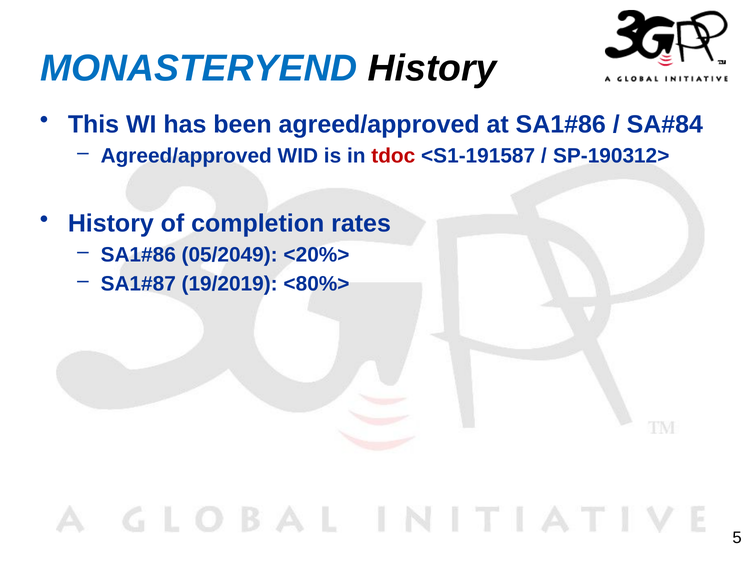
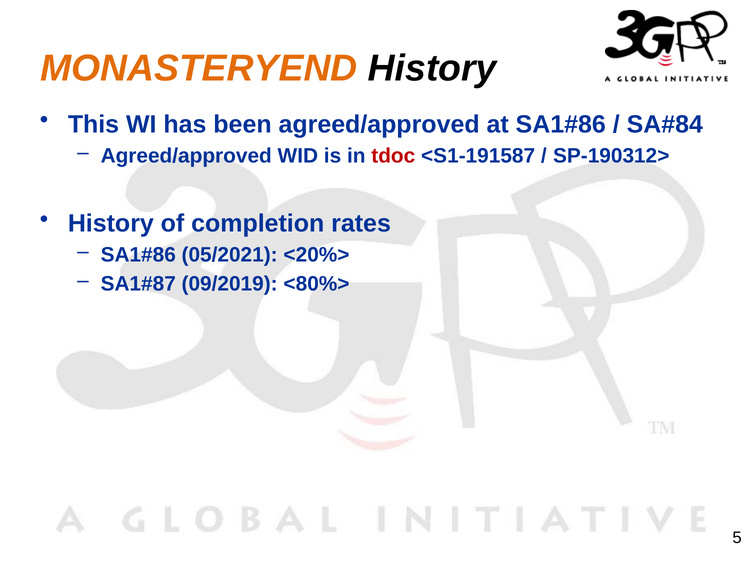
MONASTERYEND colour: blue -> orange (199, 69)
05/2049: 05/2049 -> 05/2021 (230, 255)
19/2019: 19/2019 -> 09/2019 (230, 284)
